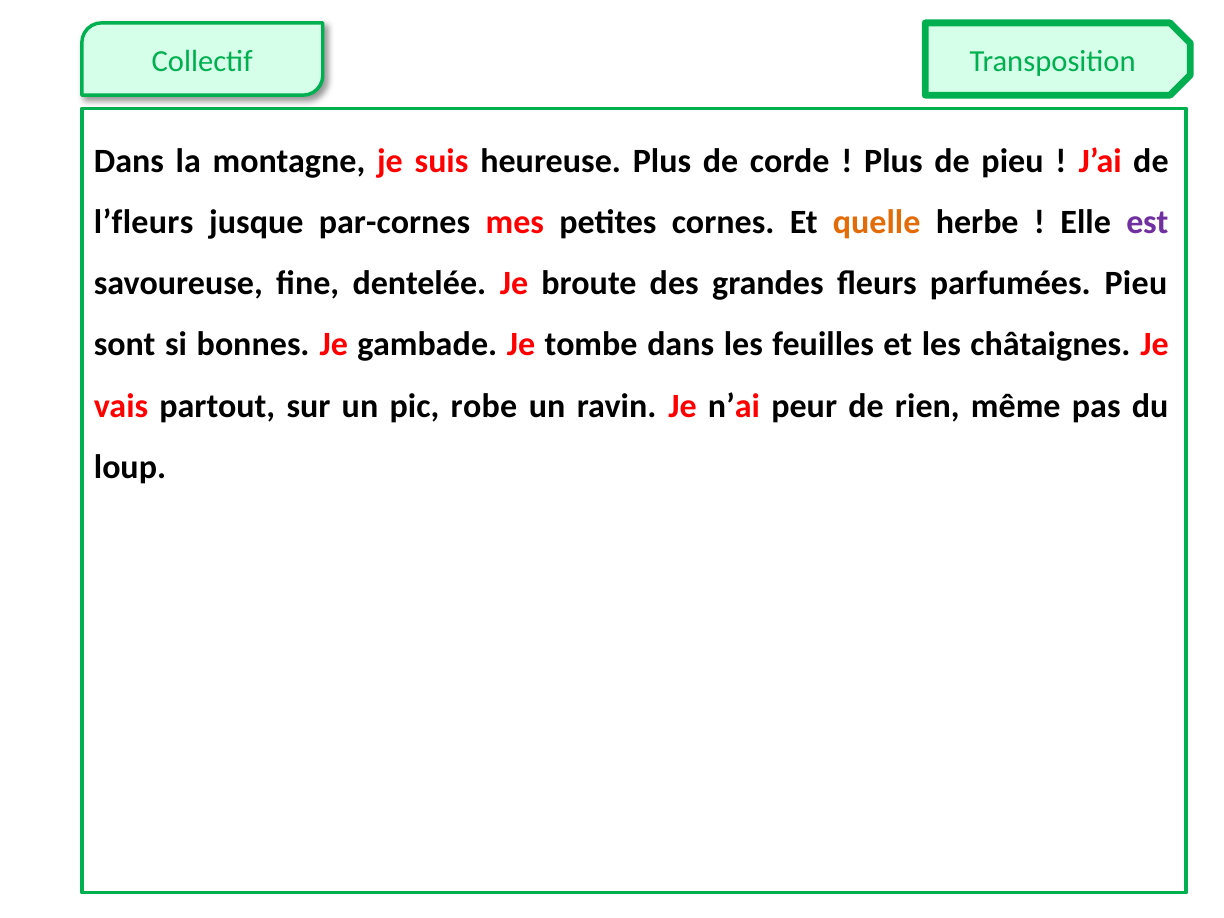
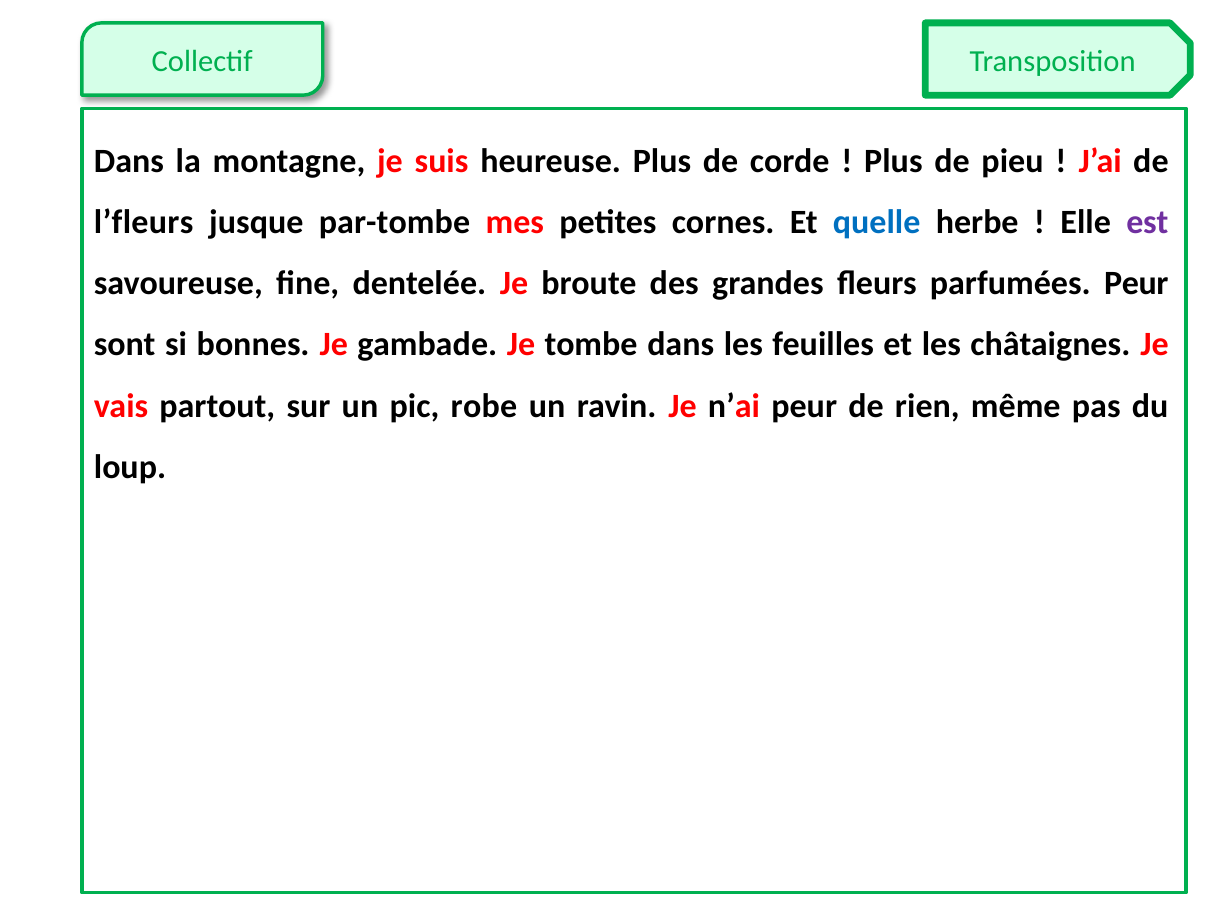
par-cornes: par-cornes -> par-tombe (394, 222)
quelle colour: orange -> blue (877, 222)
parfumées Pieu: Pieu -> Peur (1136, 284)
